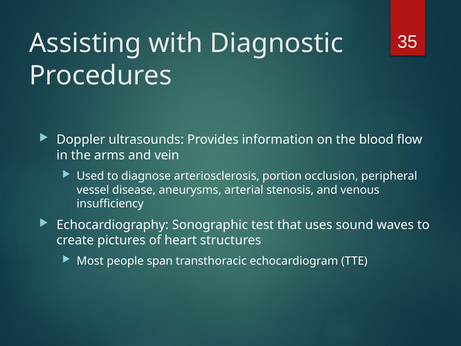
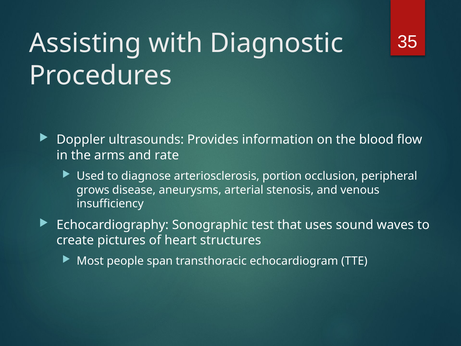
vein: vein -> rate (167, 155)
vessel: vessel -> grows (93, 190)
